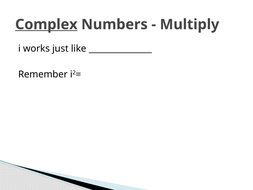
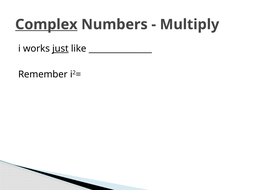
just underline: none -> present (60, 49)
